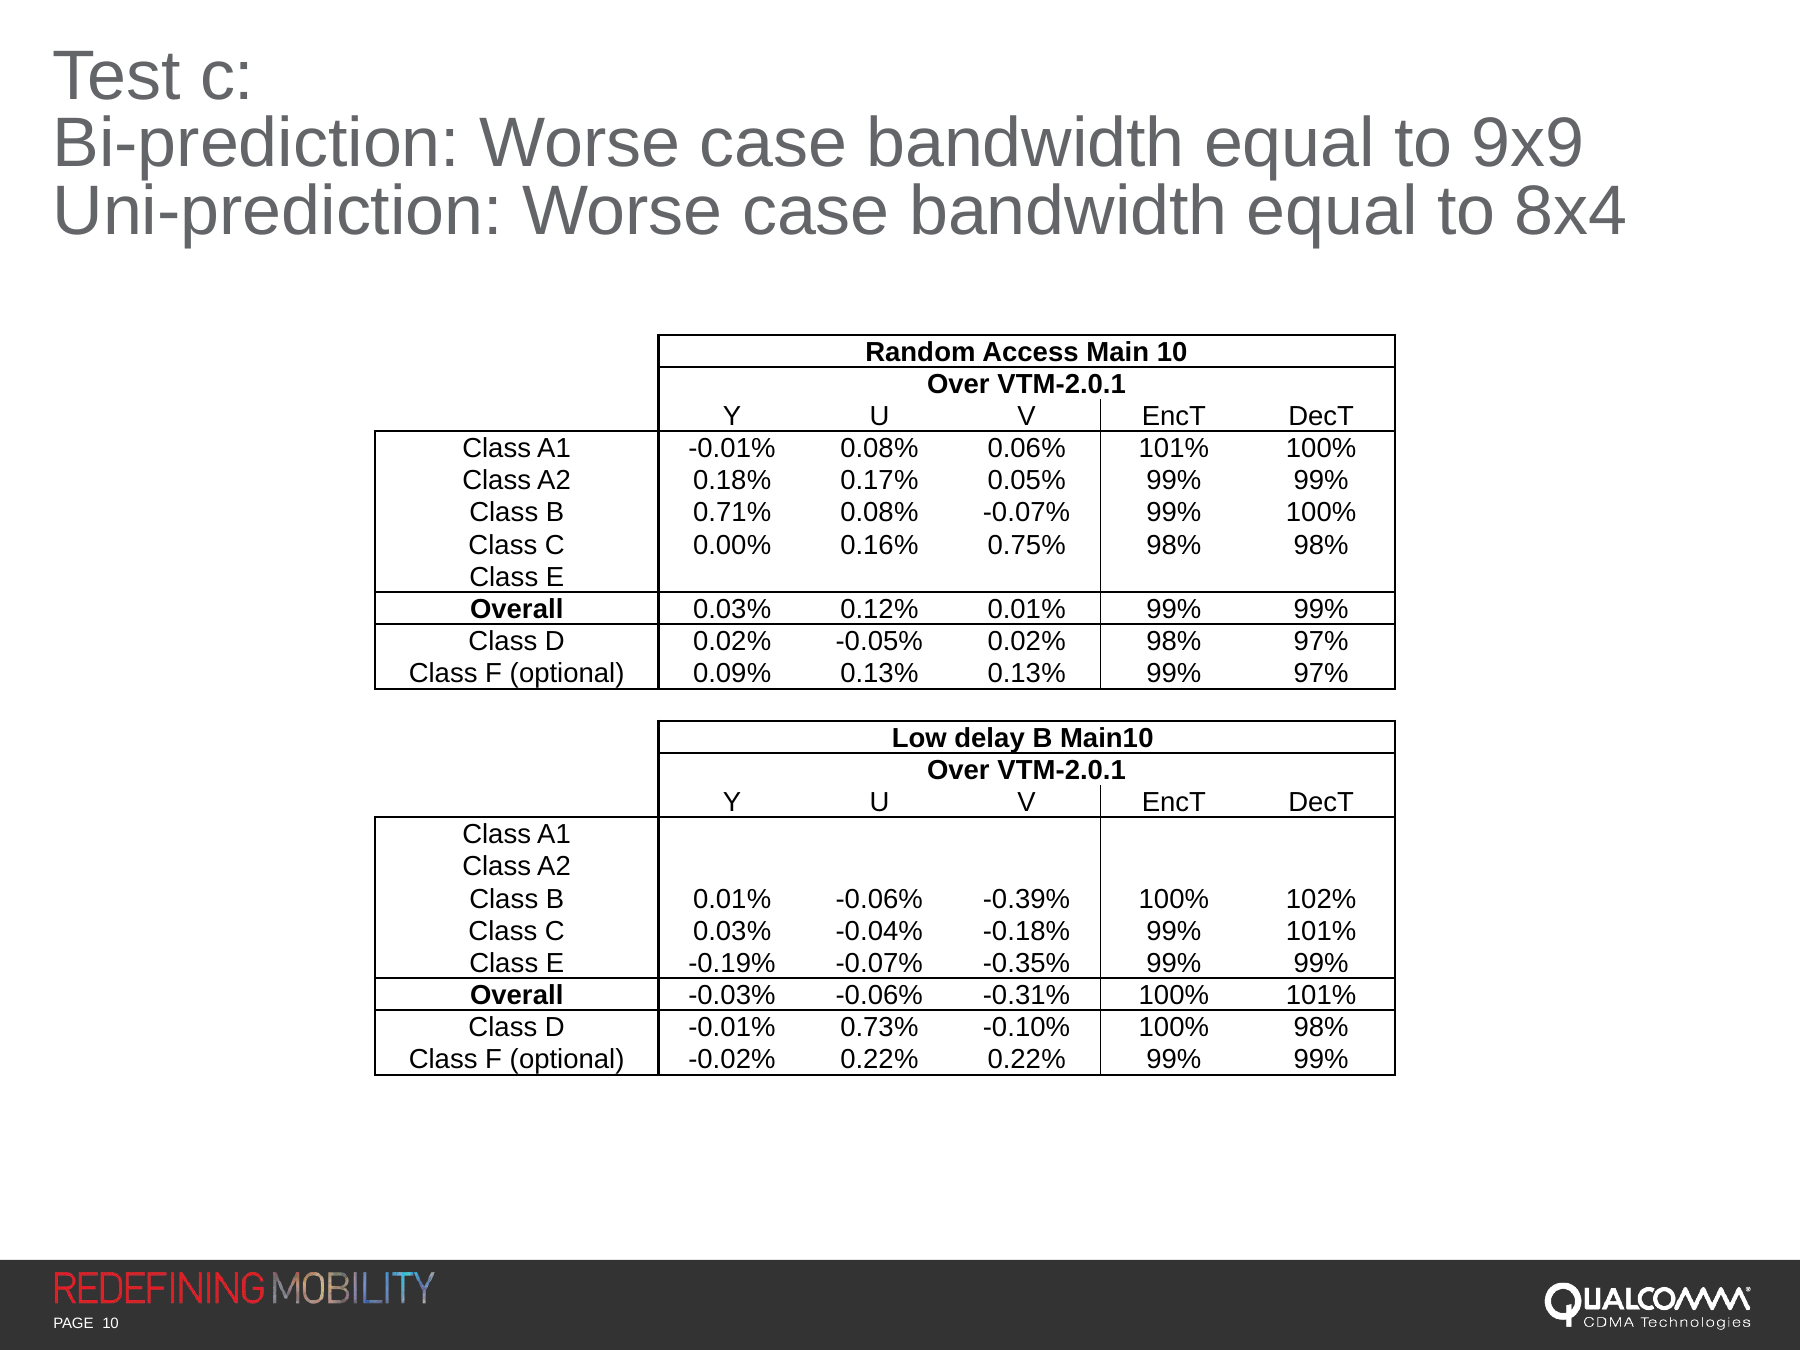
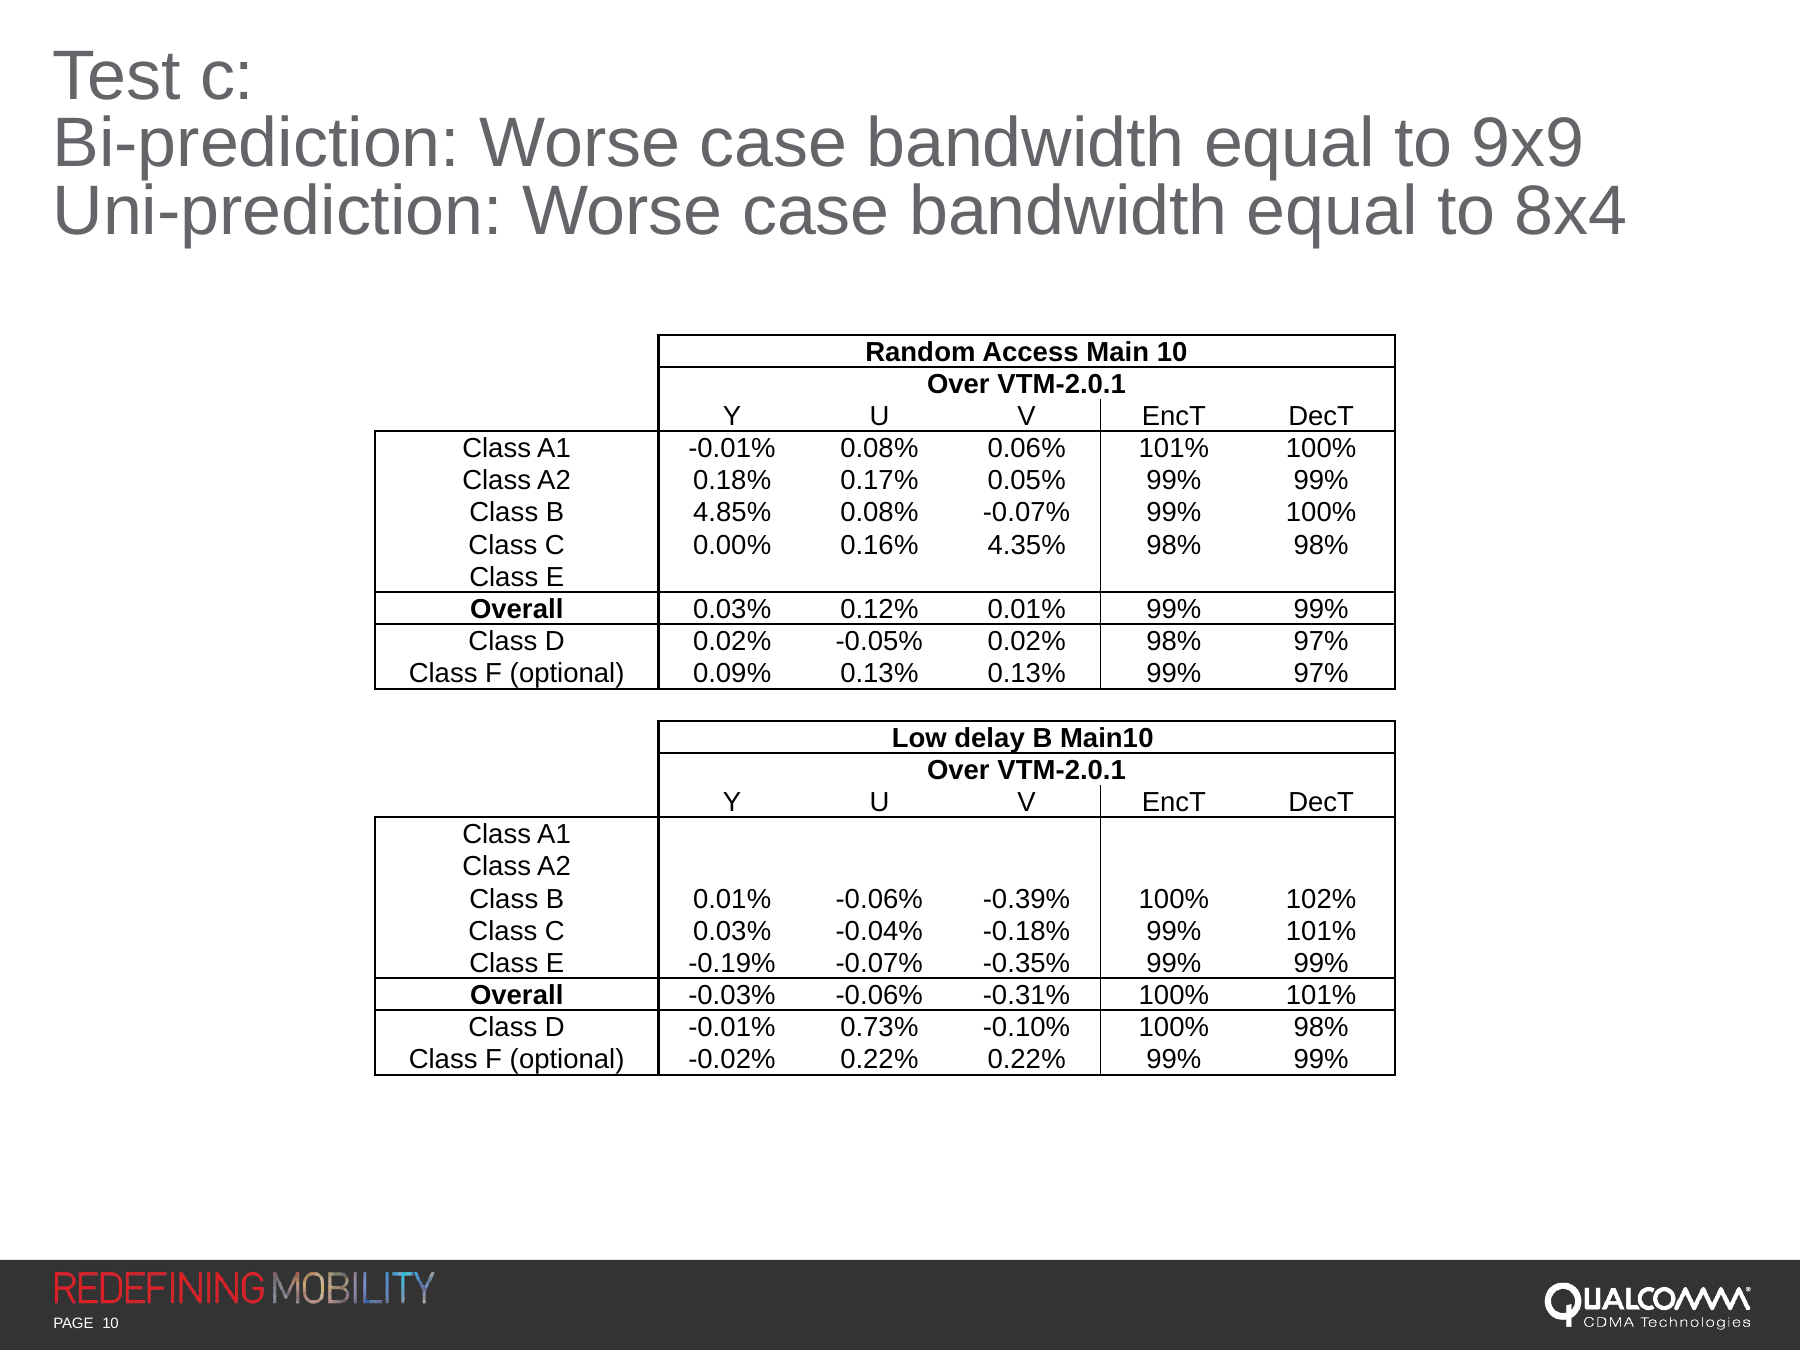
0.71%: 0.71% -> 4.85% (732, 513)
0.75%: 0.75% -> 4.35% (1027, 545)
